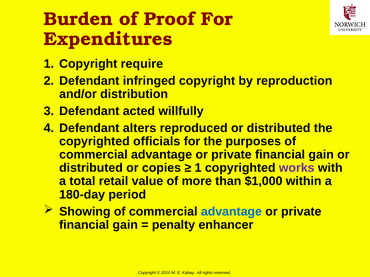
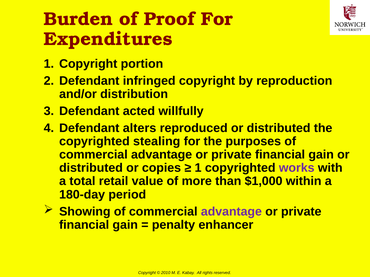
require: require -> portion (142, 64)
officials: officials -> stealing (157, 142)
advantage colour: blue -> purple (231, 212)
